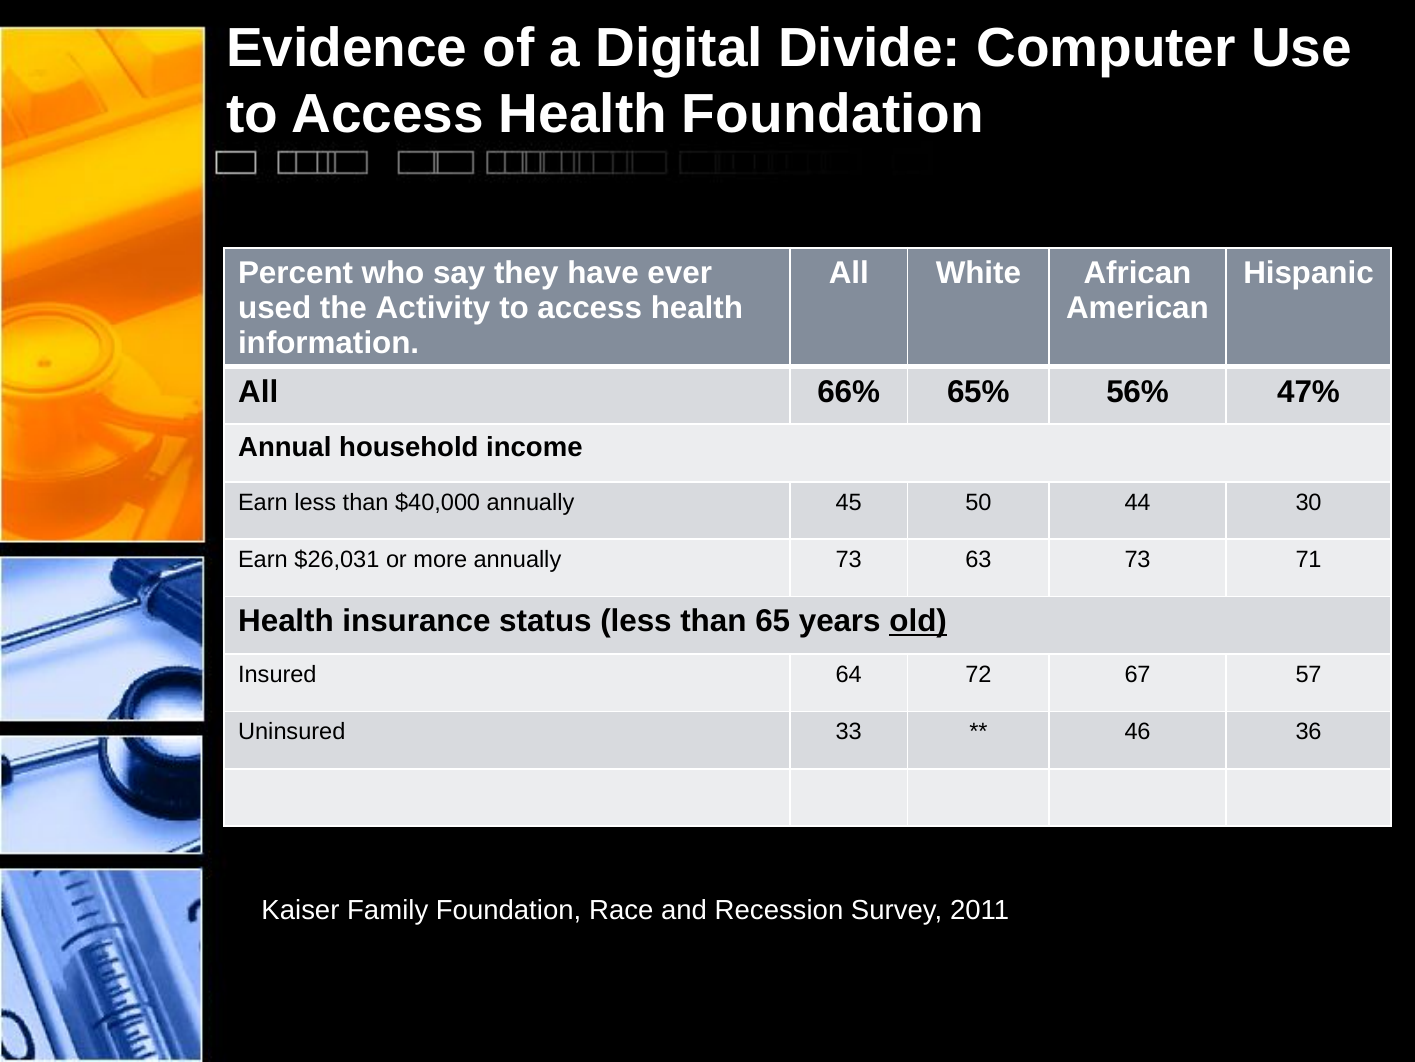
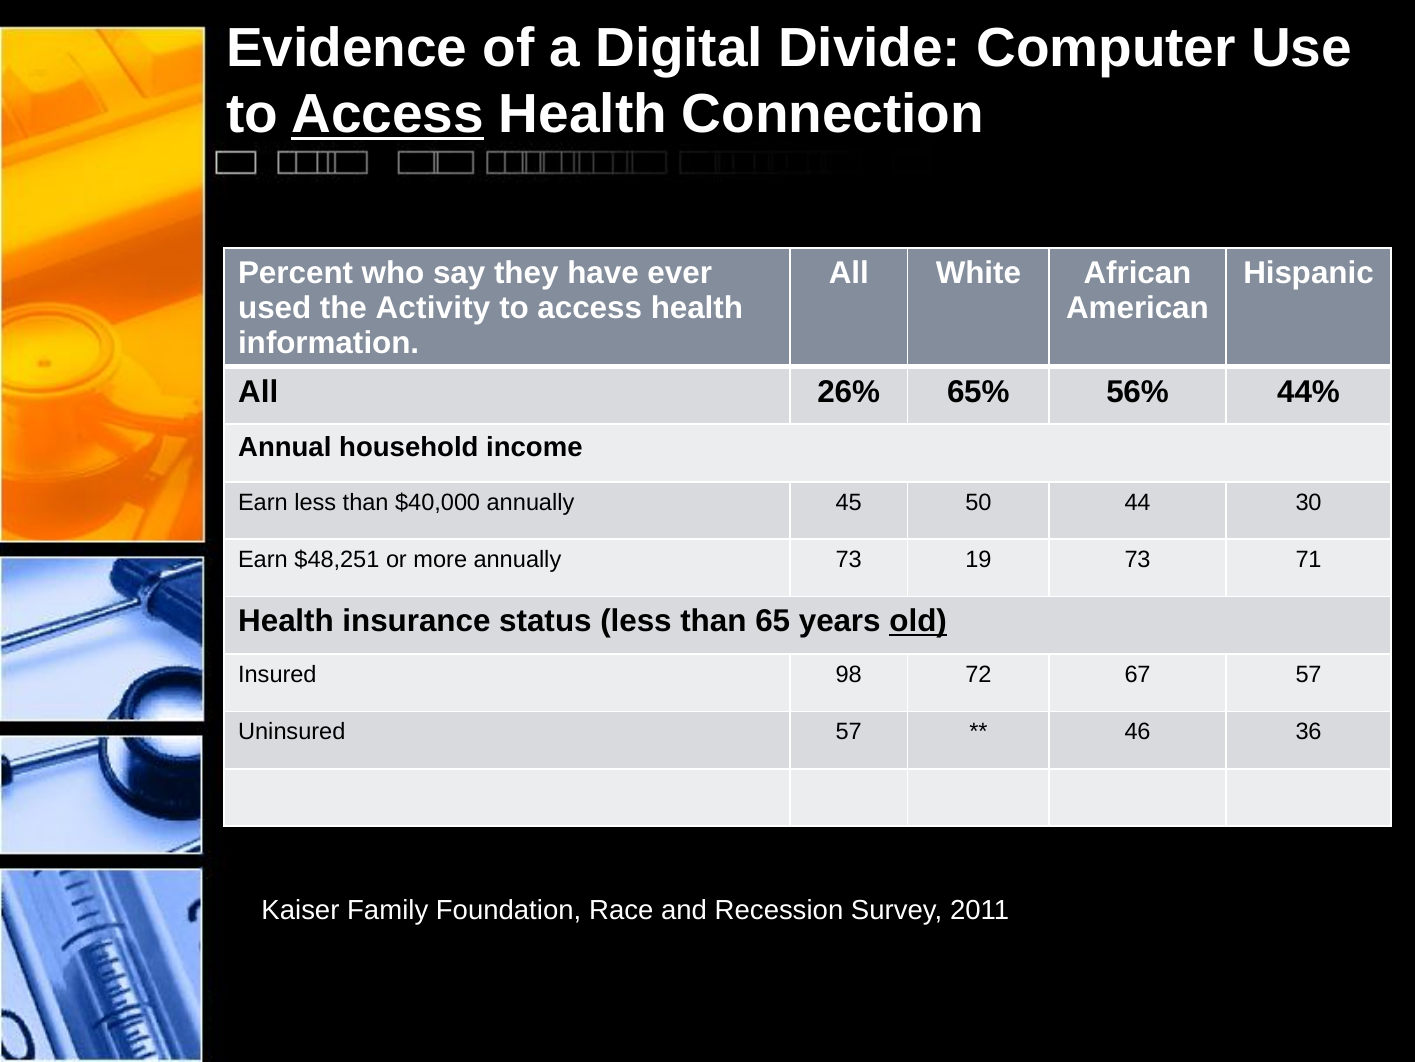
Access underline: none -> present (388, 115)
Health Foundation: Foundation -> Connection (833, 115)
66%: 66% -> 26% (849, 392)
47%: 47% -> 44% (1309, 392)
$26,031: $26,031 -> $48,251 (337, 560)
63: 63 -> 19 (978, 560)
64: 64 -> 98 (849, 674)
Uninsured 33: 33 -> 57 (849, 732)
